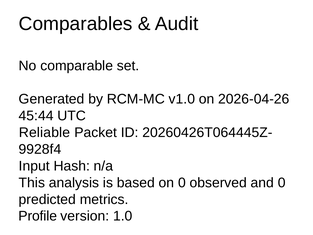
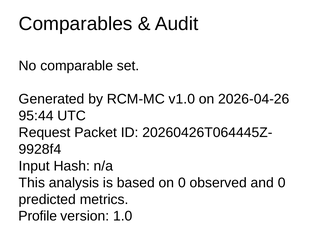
45:44: 45:44 -> 95:44 (36, 116)
Reliable: Reliable -> Request (45, 132)
